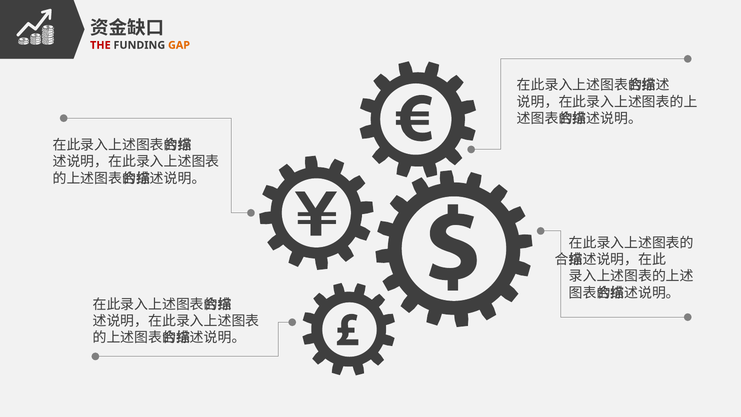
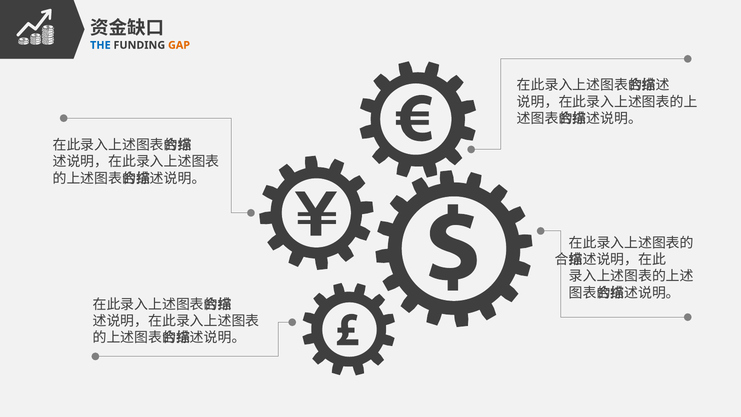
THE colour: red -> blue (100, 45)
